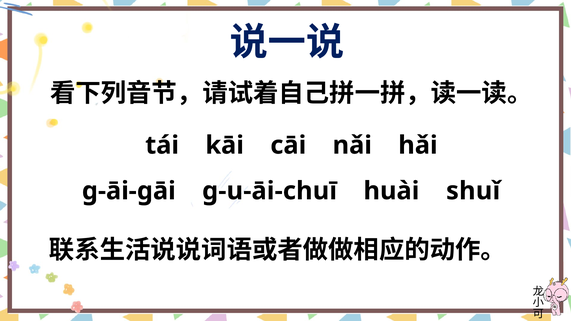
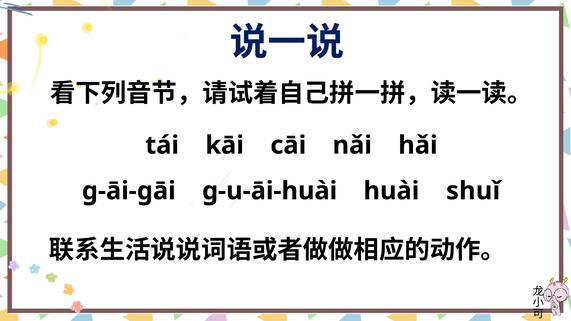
ɡ-u-āi-chuī: ɡ-u-āi-chuī -> ɡ-u-āi-huài (270, 191)
